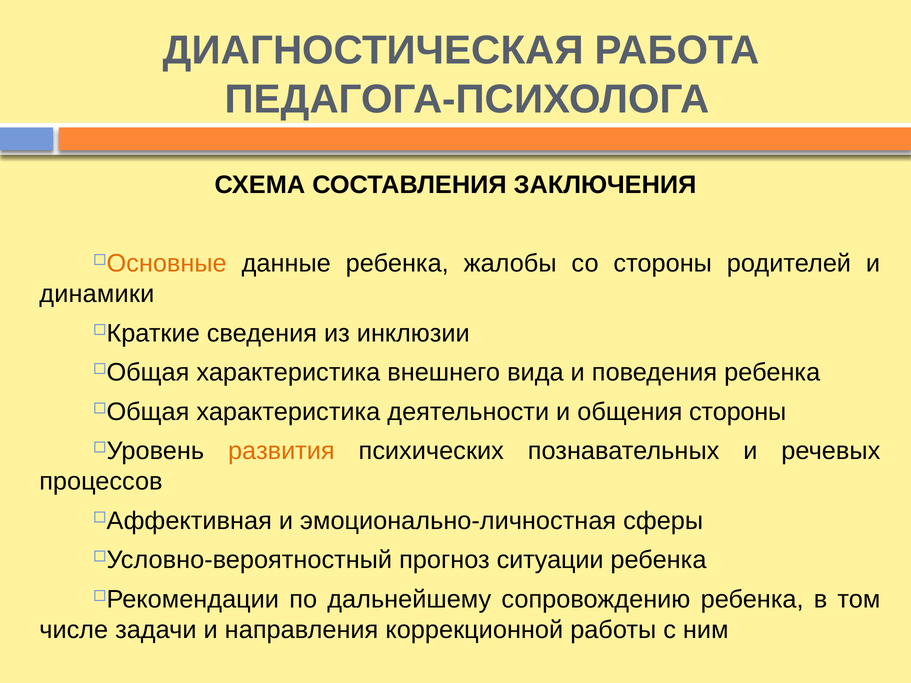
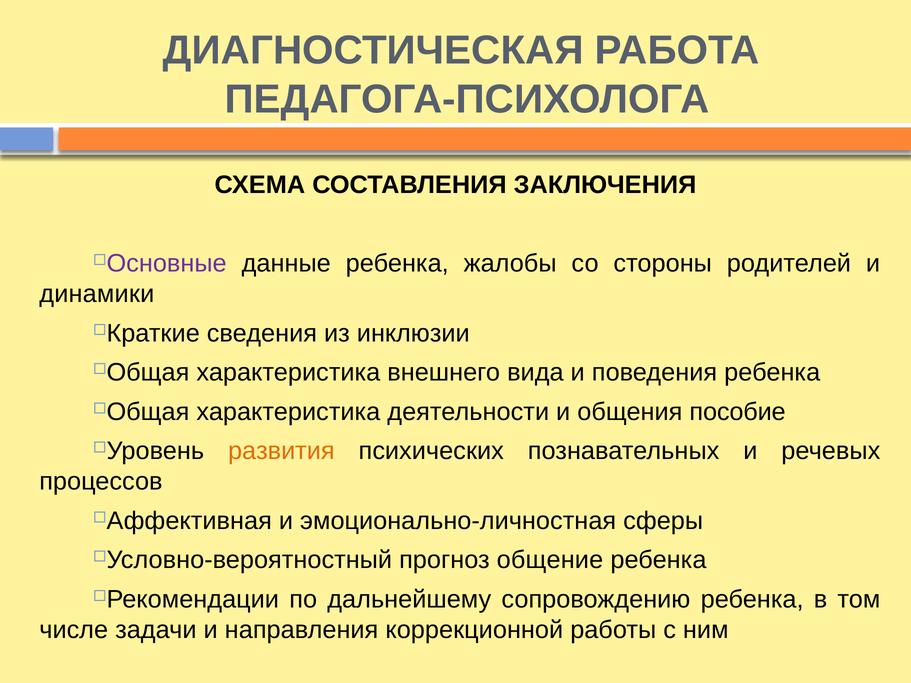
Основные colour: orange -> purple (167, 264)
общения стороны: стороны -> пособие (738, 412)
ситуации: ситуации -> общение (550, 560)
